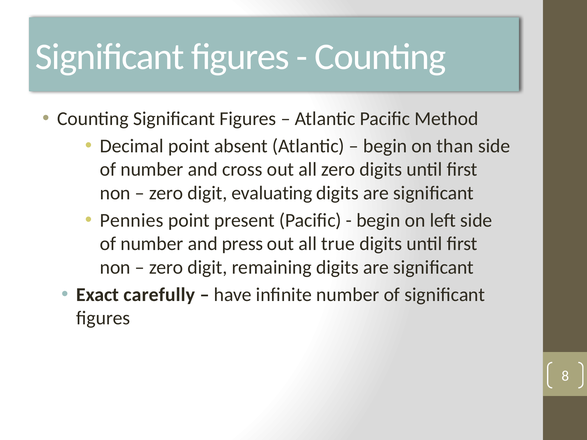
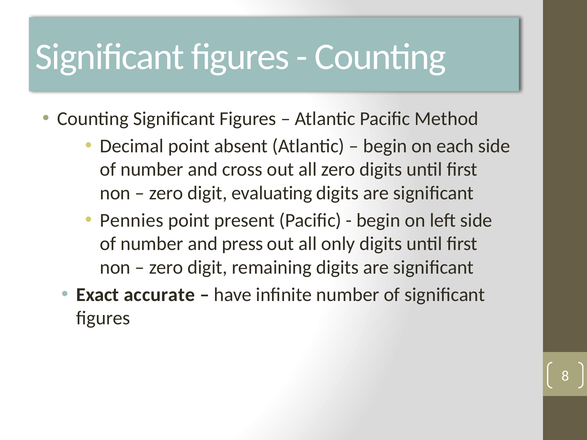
than: than -> each (455, 146)
true: true -> only (338, 244)
carefully: carefully -> accurate (159, 295)
